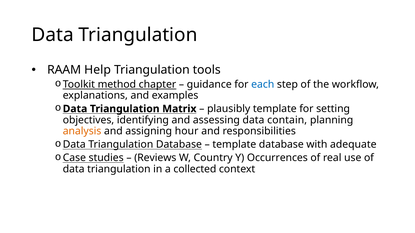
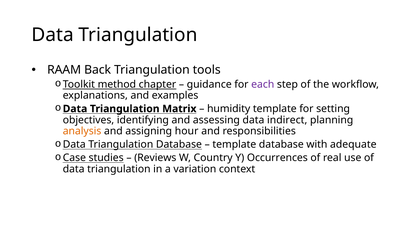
Help: Help -> Back (98, 70)
each colour: blue -> purple (263, 84)
plausibly: plausibly -> humidity (229, 109)
contain: contain -> indirect (287, 120)
collected: collected -> variation (195, 169)
